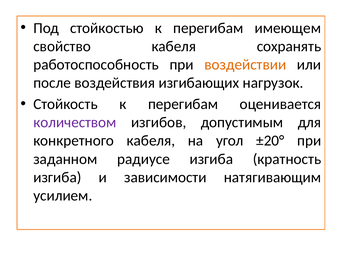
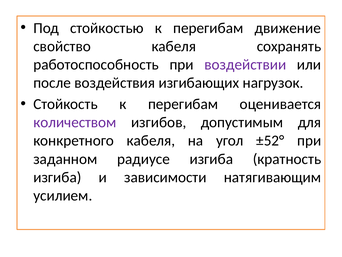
имеющем: имеющем -> движение (288, 28)
воздействии colour: orange -> purple (245, 64)
±20°: ±20° -> ±52° (270, 140)
